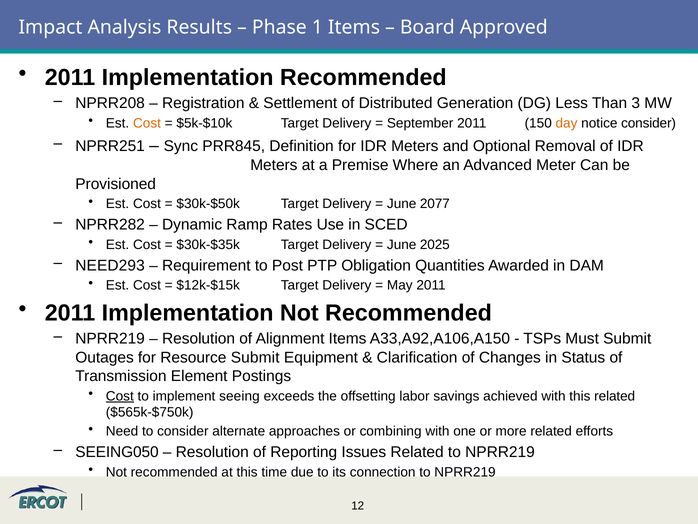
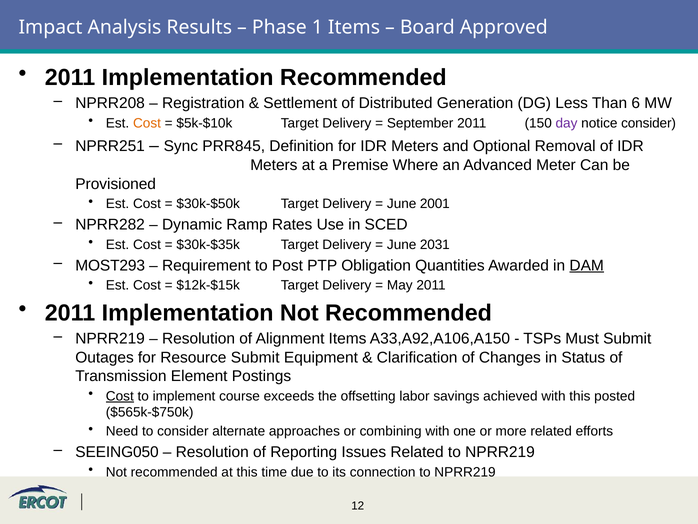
3: 3 -> 6 (636, 103)
day colour: orange -> purple (567, 123)
2077: 2077 -> 2001 (435, 204)
2025: 2025 -> 2031 (435, 244)
NEED293: NEED293 -> MOST293 (110, 265)
DAM underline: none -> present (587, 265)
seeing: seeing -> course (240, 396)
this related: related -> posted (615, 396)
